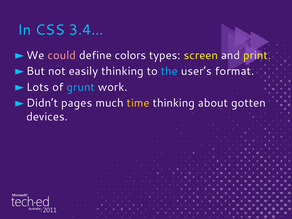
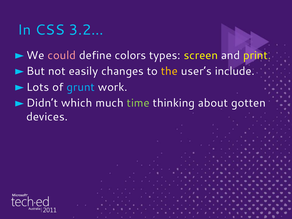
3.4…: 3.4… -> 3.2… (86, 30)
easily thinking: thinking -> changes (123, 71)
the colour: light blue -> yellow (169, 71)
format: format -> include (235, 71)
pages: pages -> which (77, 103)
time colour: yellow -> light green (138, 103)
